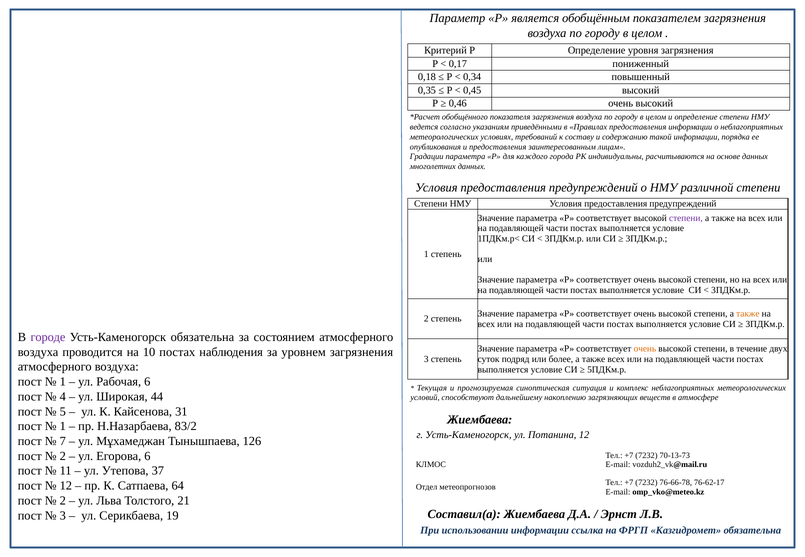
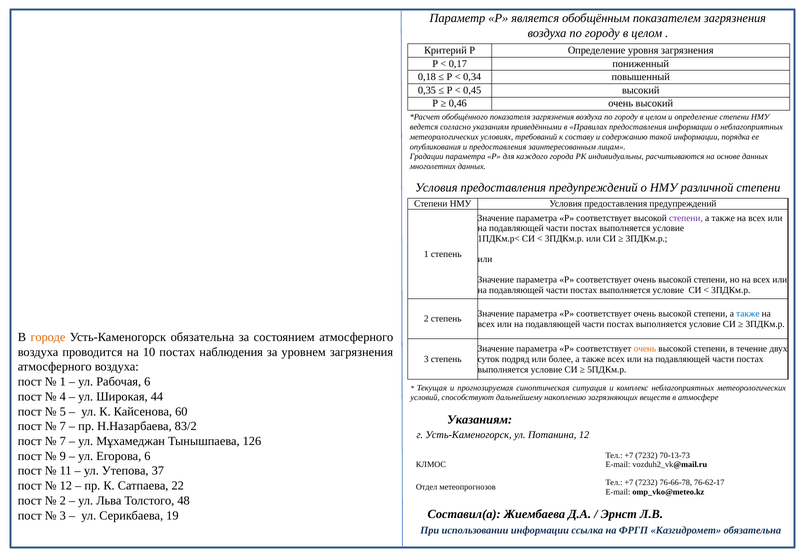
также colour: orange -> blue (748, 314)
городе colour: purple -> orange (48, 337)
31: 31 -> 60 (181, 412)
Жиембаева: Жиембаева -> Указаниям (480, 420)
1: 1 -> 7 (63, 427)
2: 2 -> 9 (63, 456)
64: 64 -> 22 (178, 486)
21: 21 -> 48 (184, 501)
